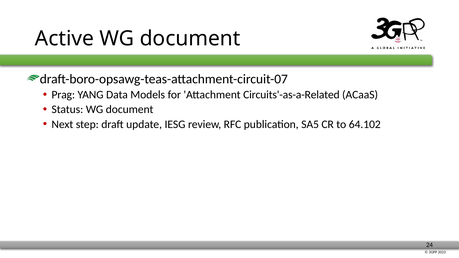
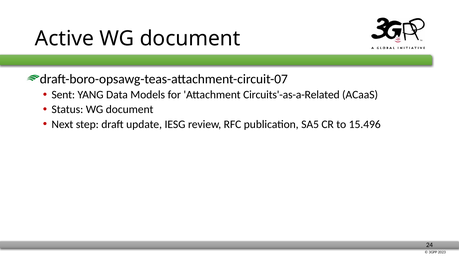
Prag: Prag -> Sent (63, 95)
64.102: 64.102 -> 15.496 (365, 124)
